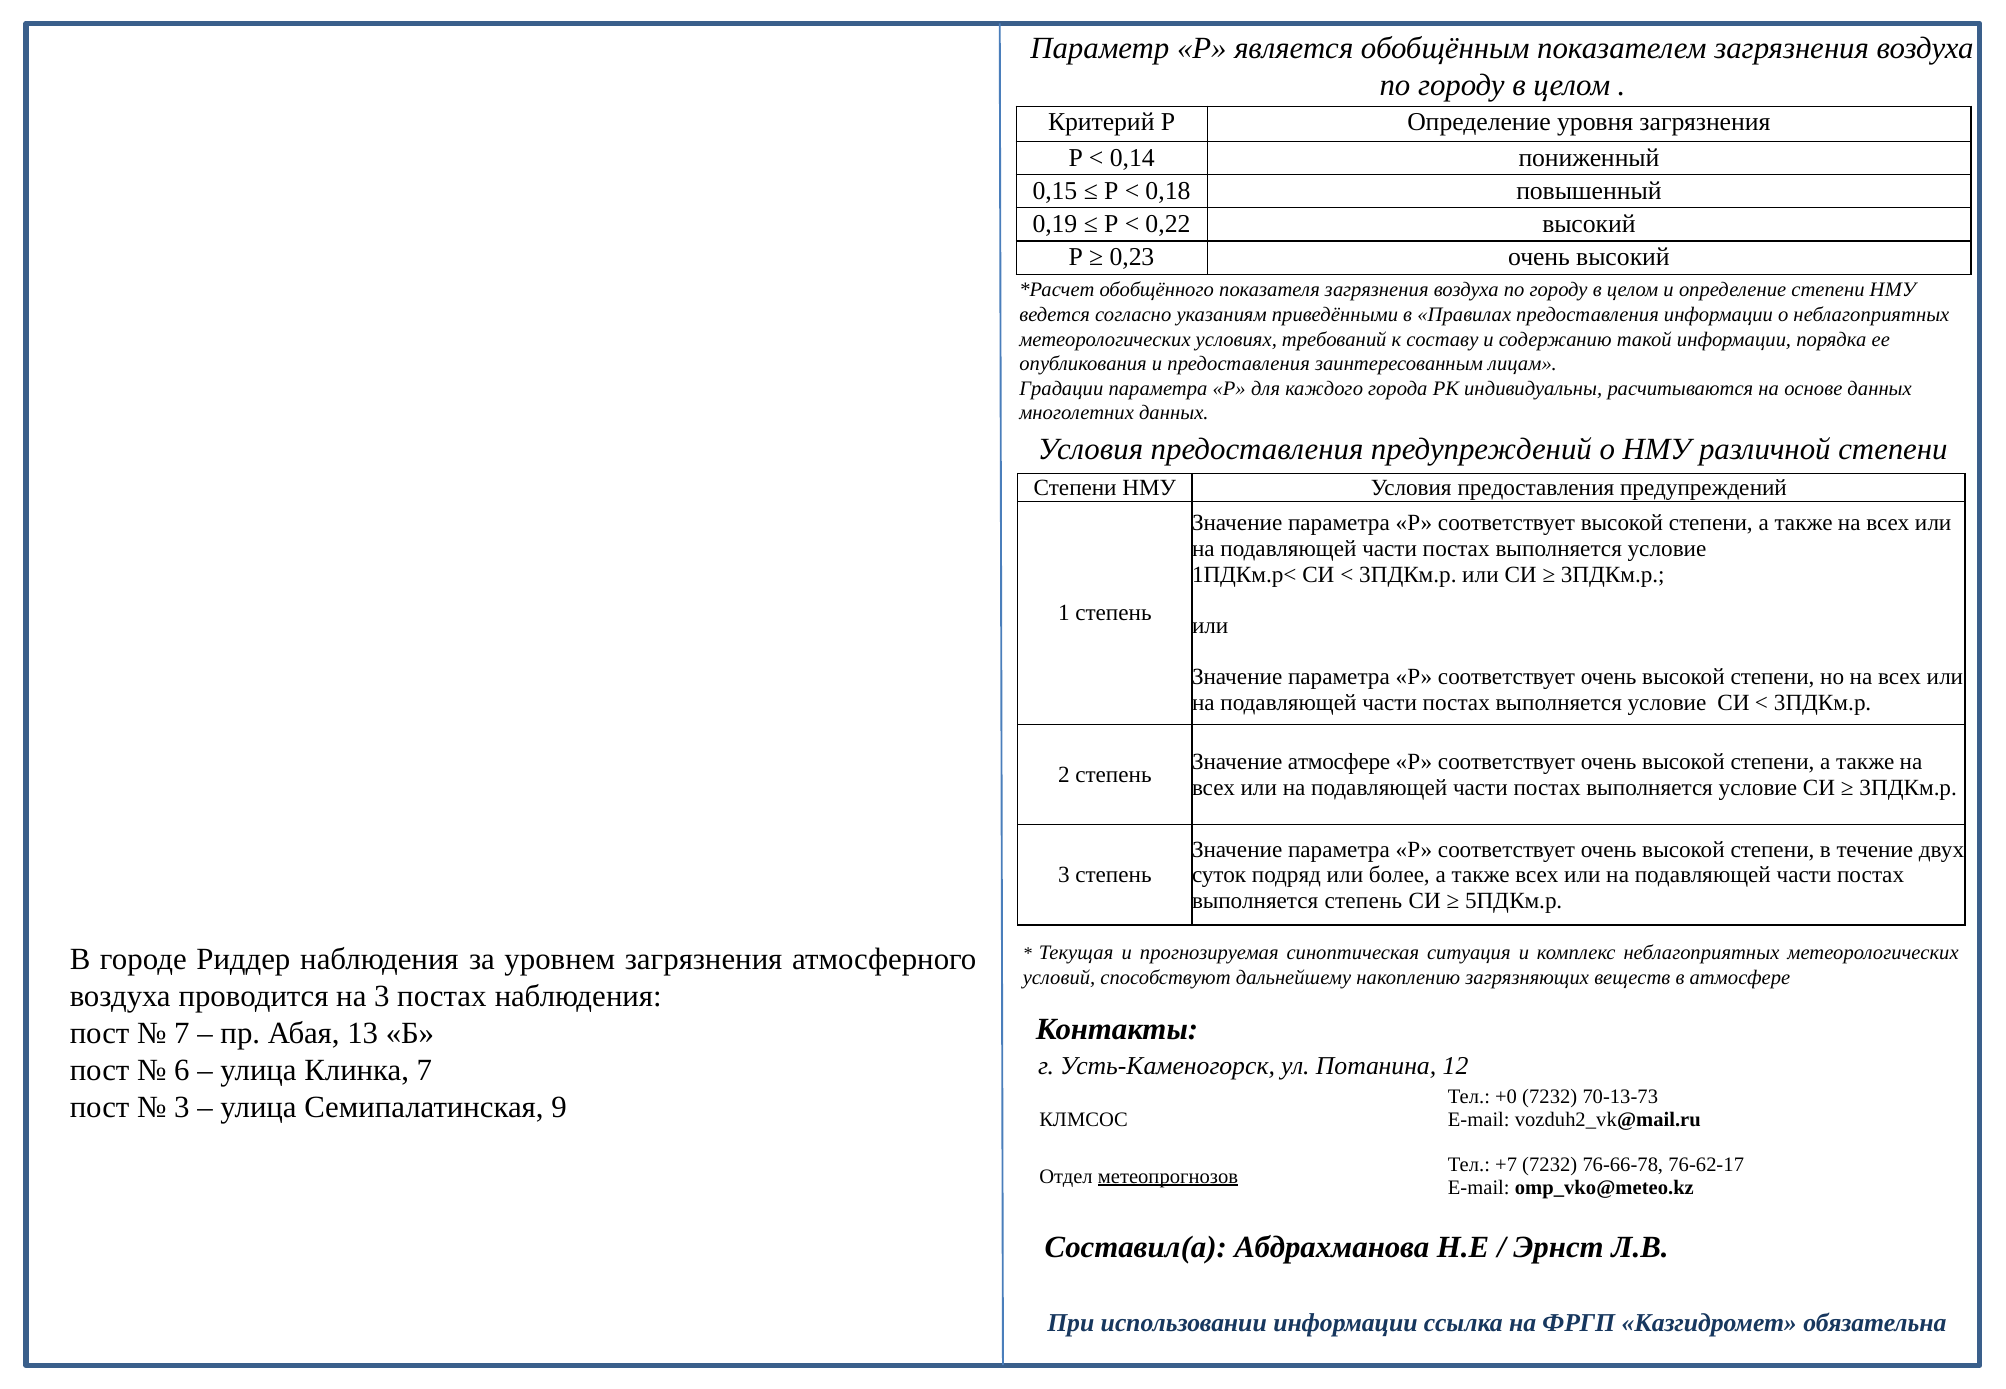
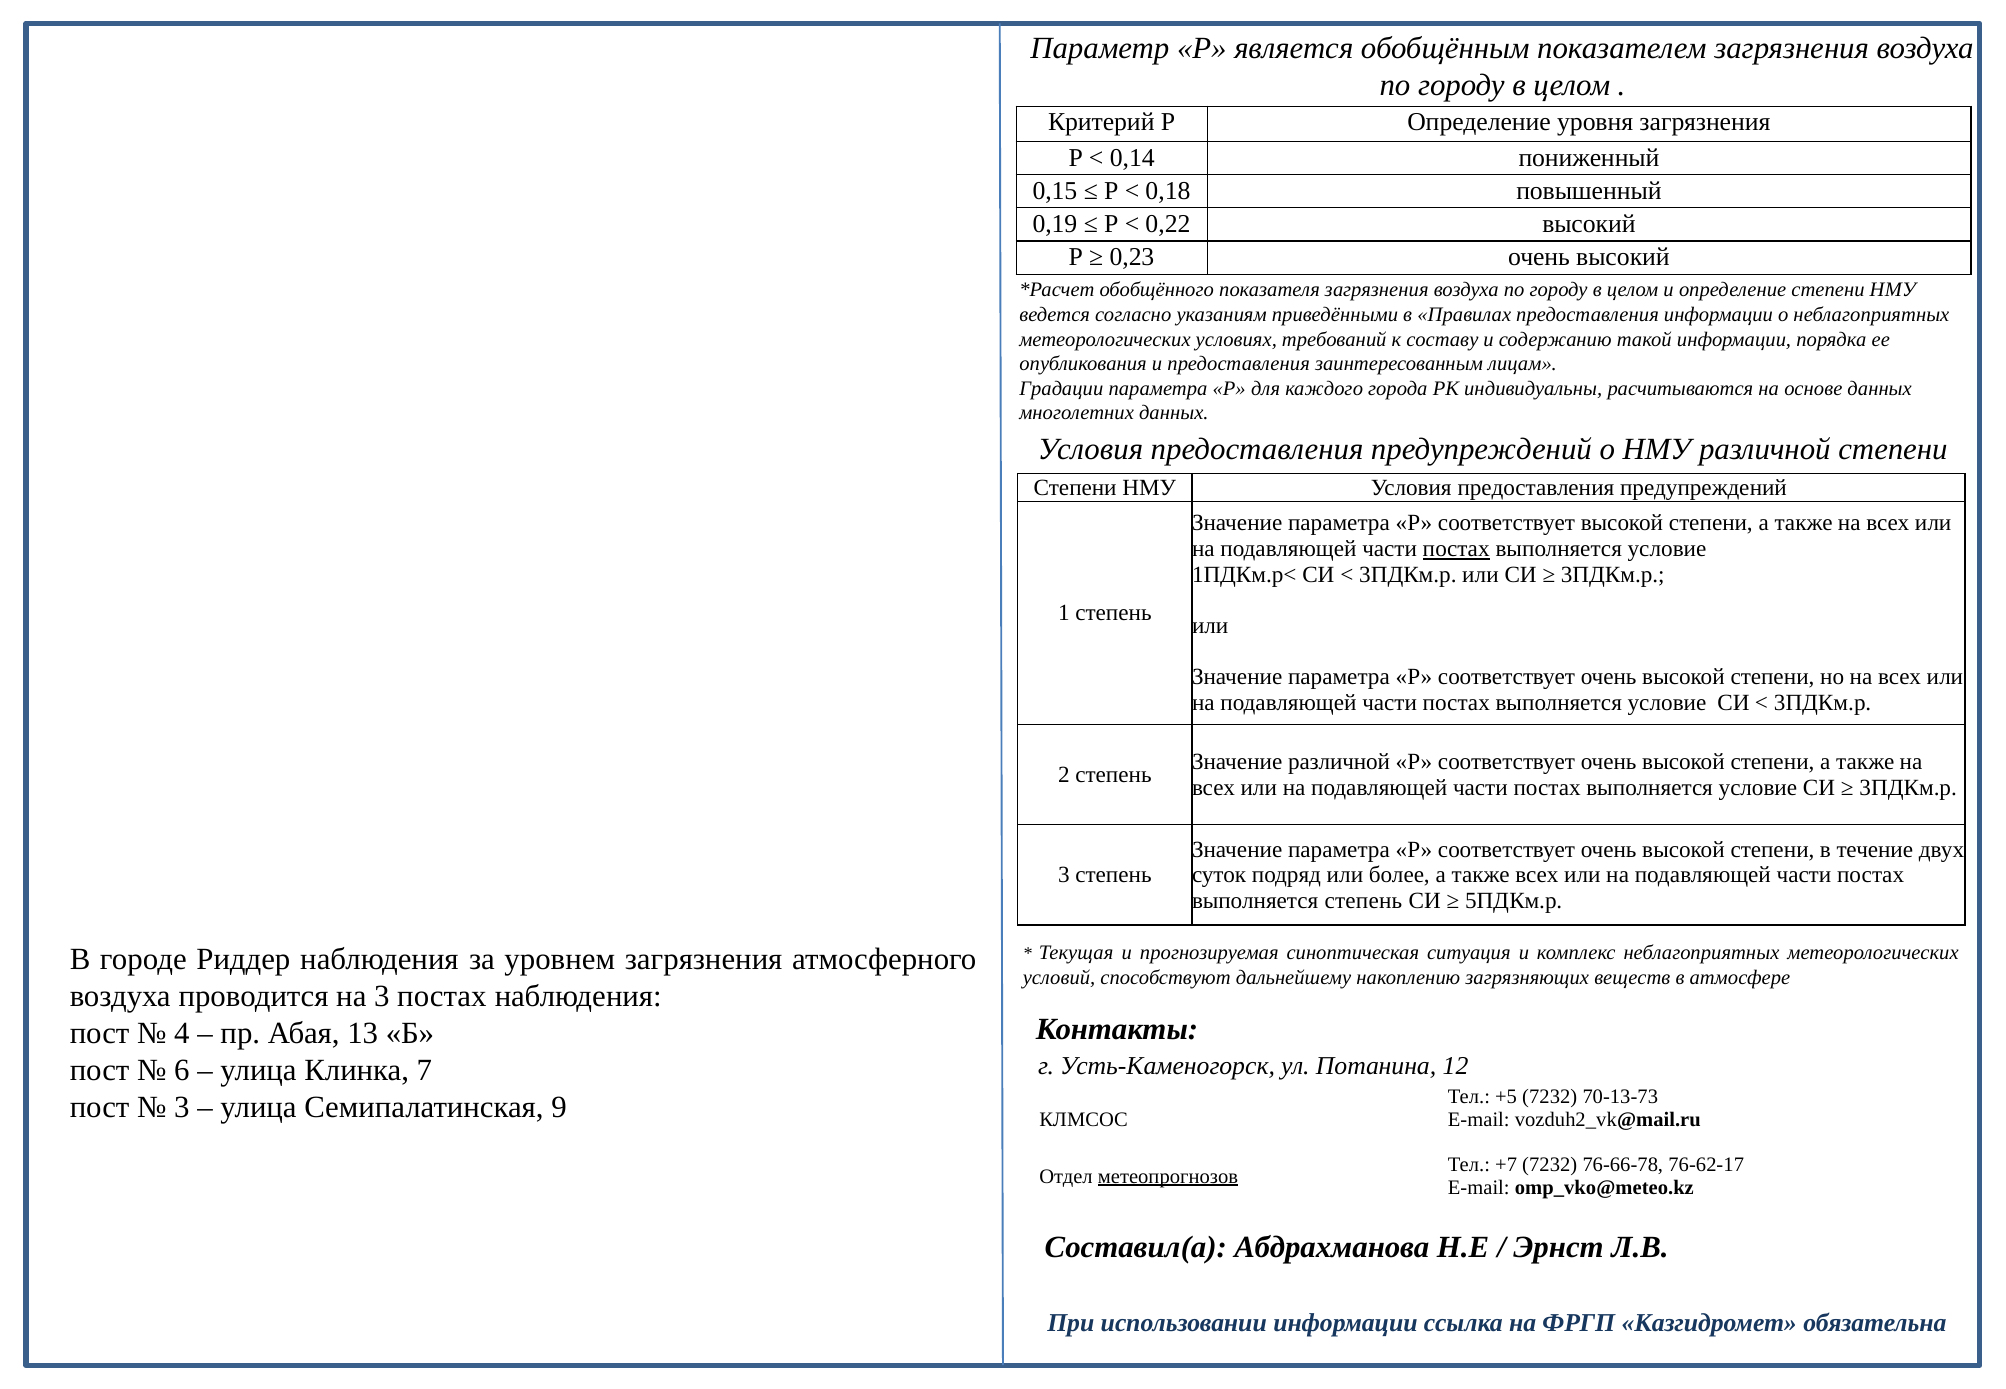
постах underline: none -> present (1456, 549)
Значение атмосфере: атмосфере -> различной (1339, 762)
7: 7 -> 4 (182, 1033)
+0: +0 -> +5 (1506, 1097)
